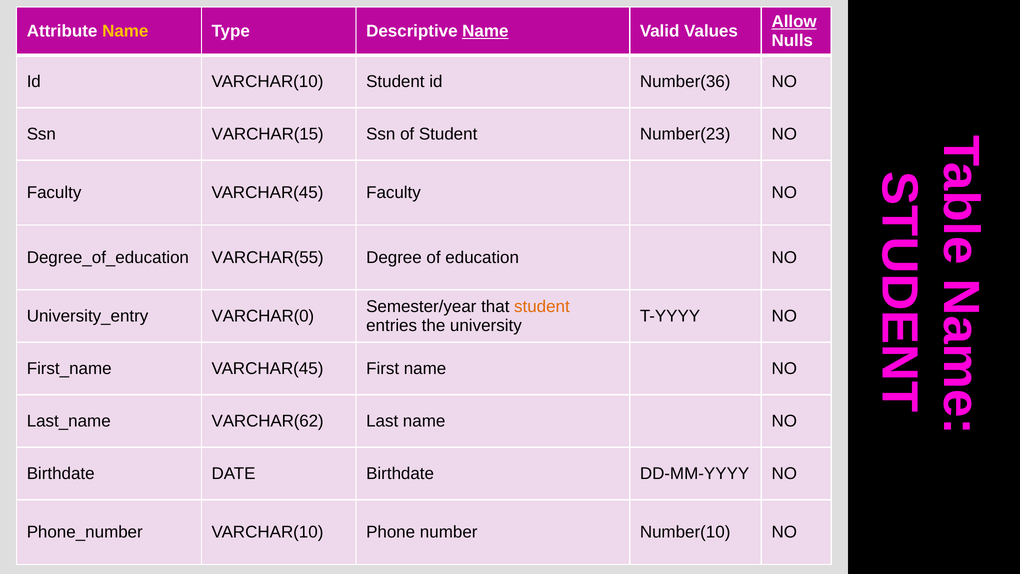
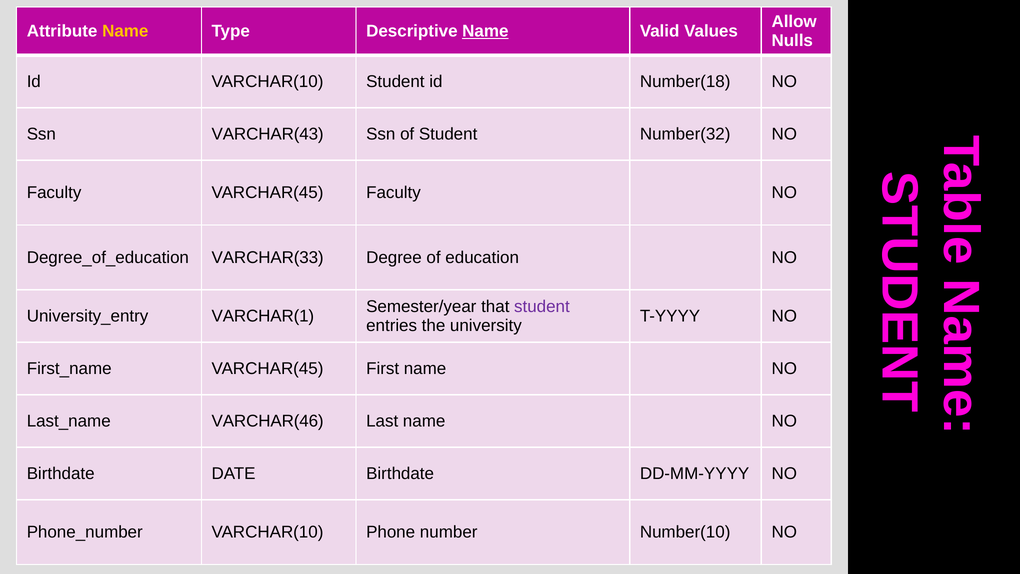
Allow underline: present -> none (794, 22)
Number(36: Number(36 -> Number(18 (685, 82)
VARCHAR(15: VARCHAR(15 -> VARCHAR(43 (268, 134)
Number(23: Number(23 -> Number(32 (685, 134)
VARCHAR(55: VARCHAR(55 -> VARCHAR(33 (268, 258)
student colour: orange -> purple (542, 307)
VARCHAR(0: VARCHAR(0 -> VARCHAR(1 (263, 316)
VARCHAR(62: VARCHAR(62 -> VARCHAR(46 (268, 421)
